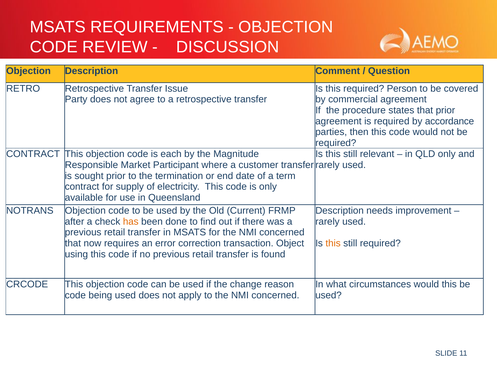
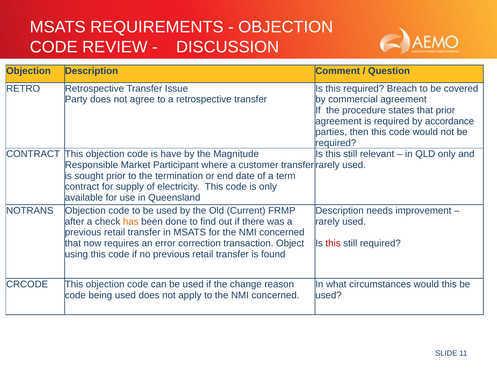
Person: Person -> Breach (402, 89)
each: each -> have (171, 154)
this colour: orange -> red (333, 243)
